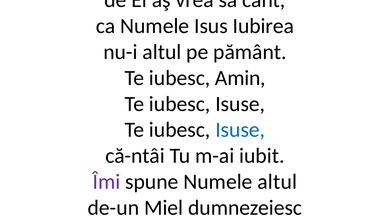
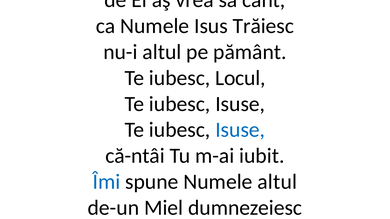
Isus Iubirea: Iubirea -> Trăiesc (263, 26)
iubesc Amin: Amin -> Locul (240, 78)
Îmi colour: purple -> blue (106, 182)
